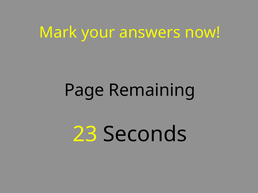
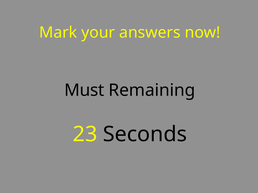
Page: Page -> Must (84, 90)
